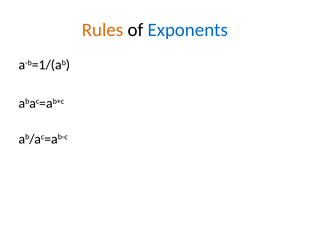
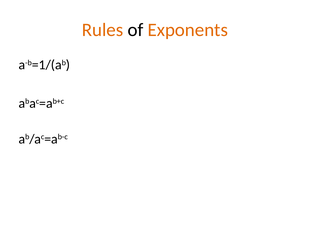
Exponents colour: blue -> orange (188, 30)
